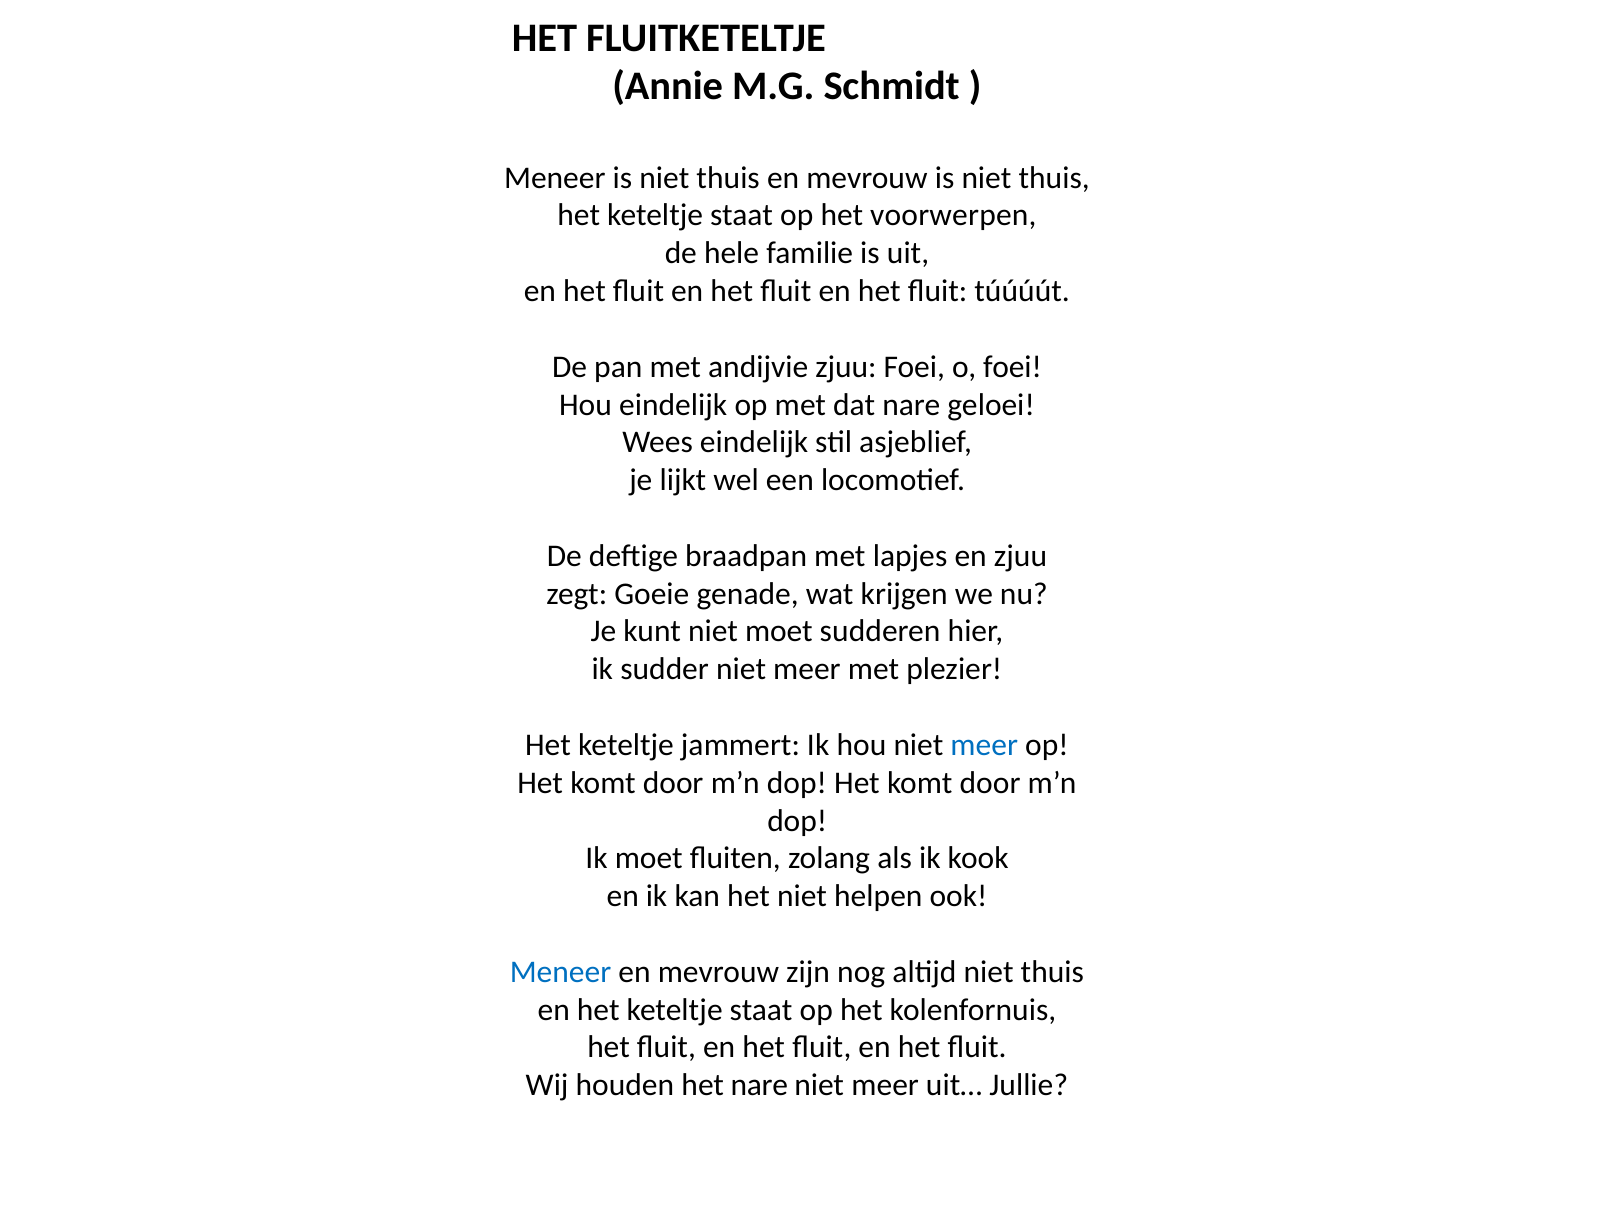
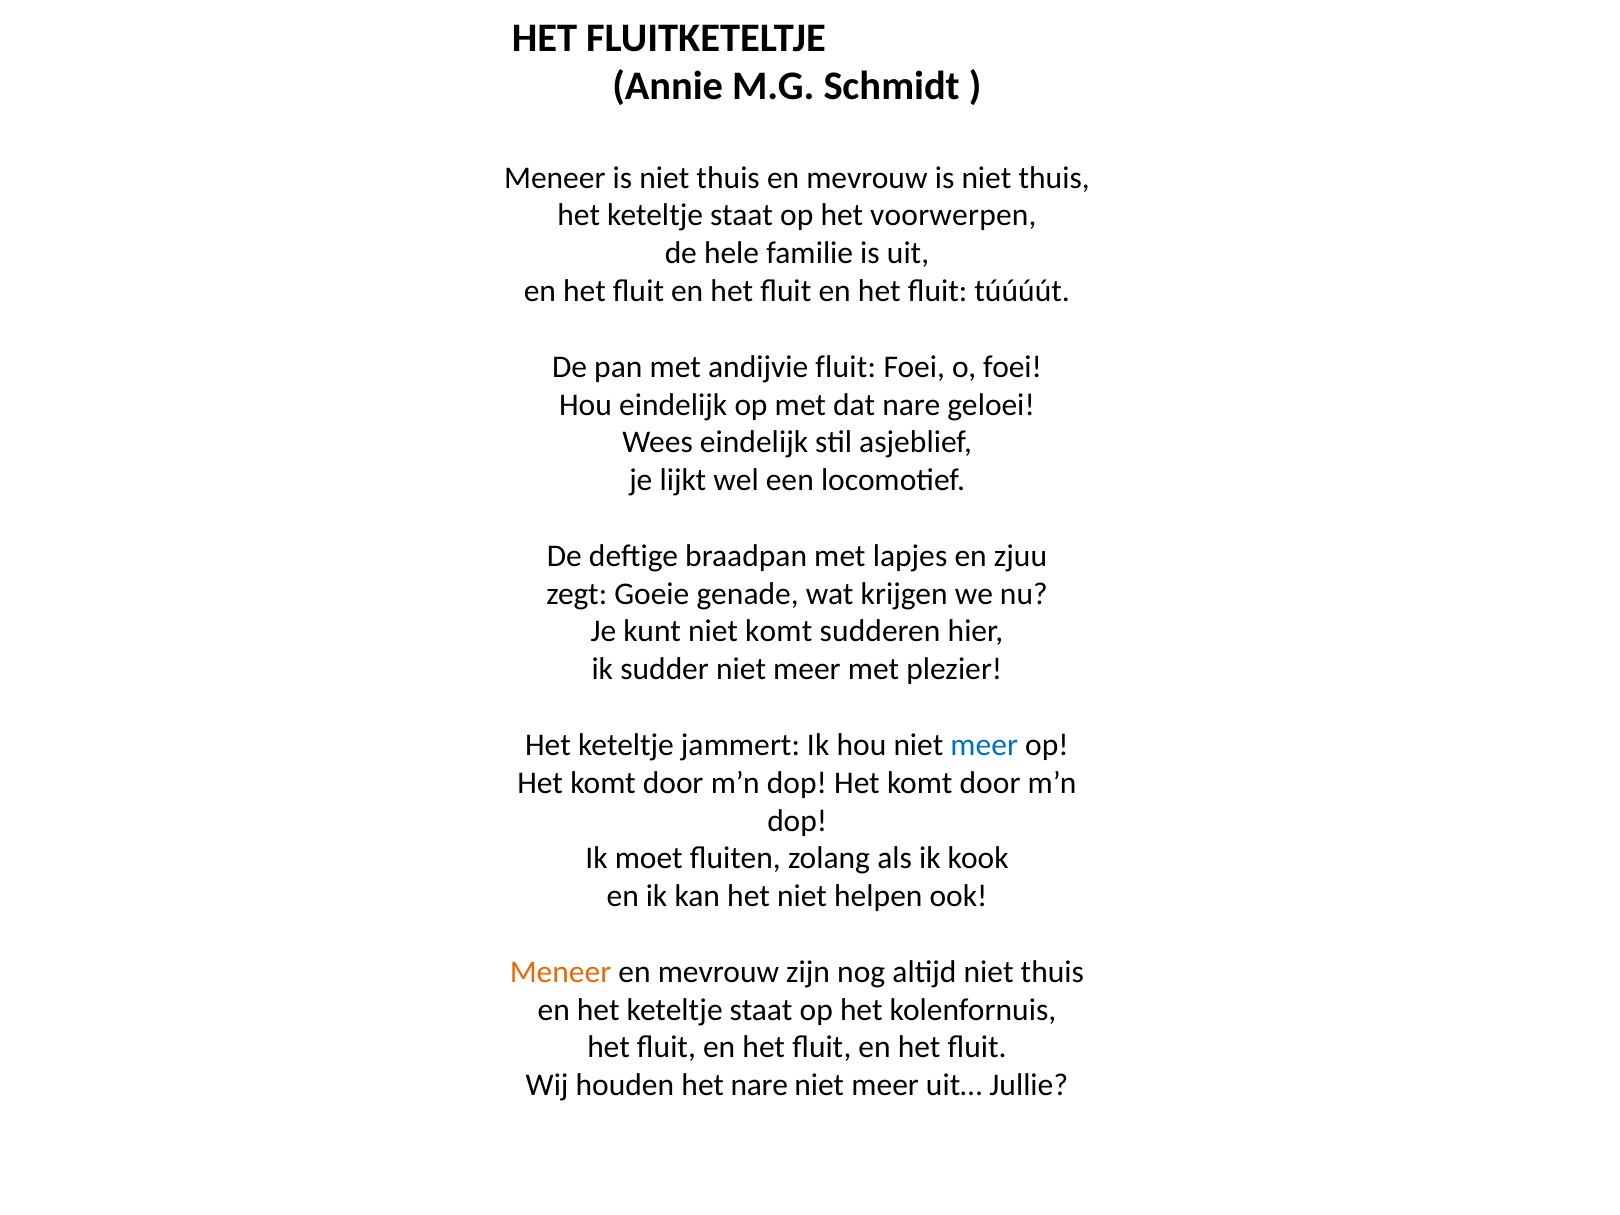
andijvie zjuu: zjuu -> fluit (846, 367)
niet moet: moet -> komt (779, 632)
Meneer colour: blue -> orange (561, 972)
